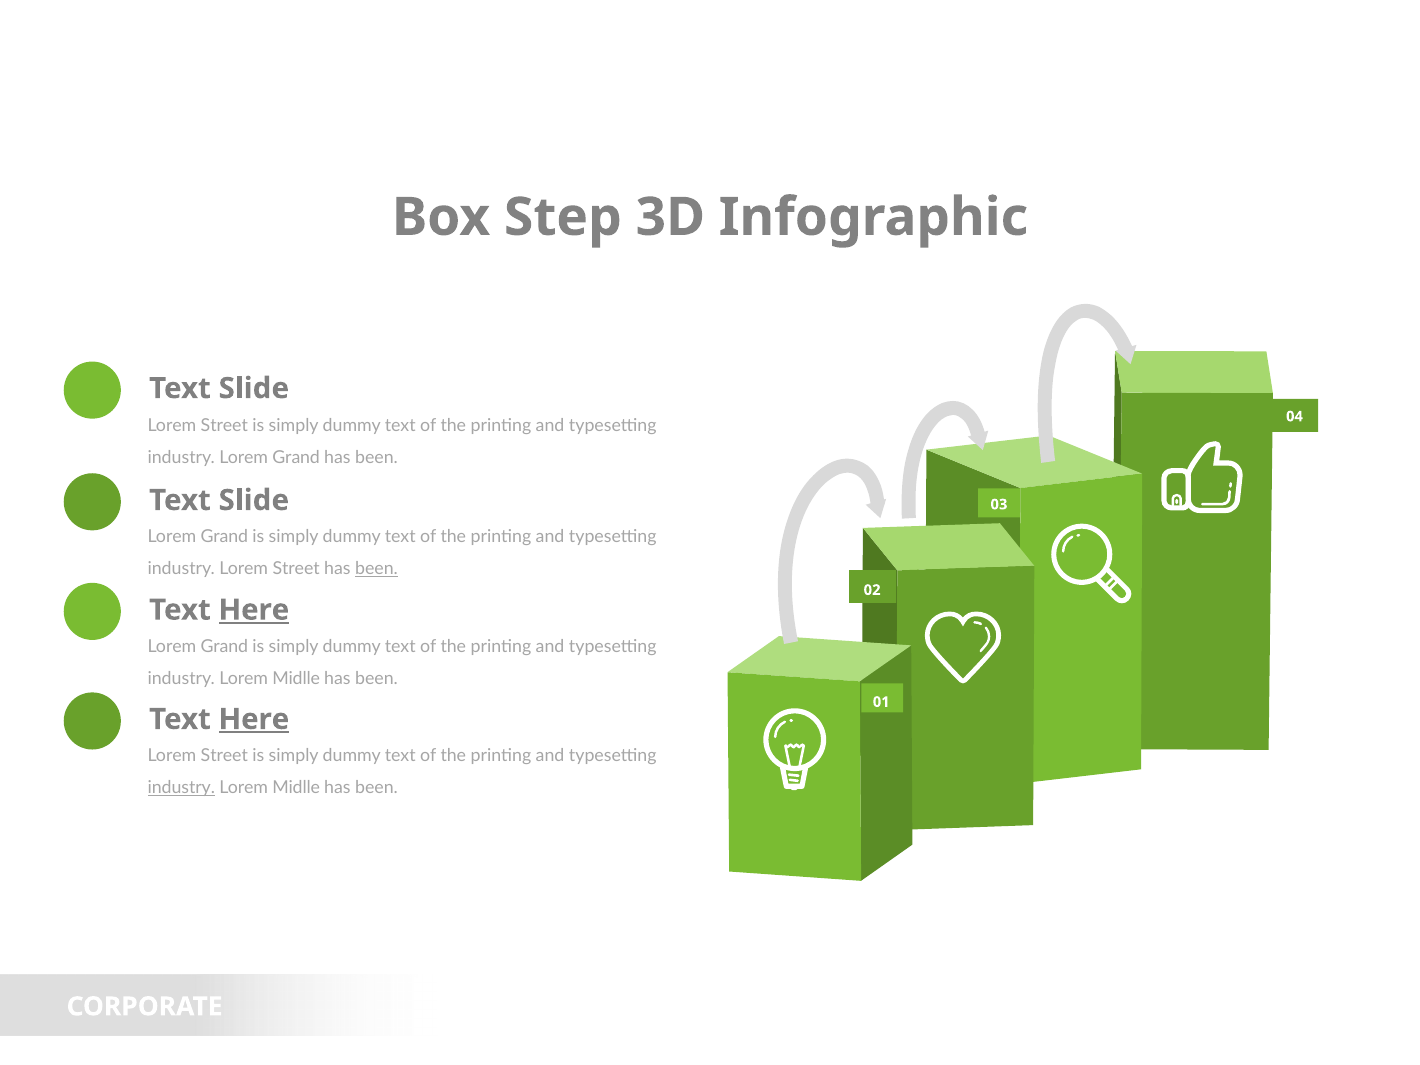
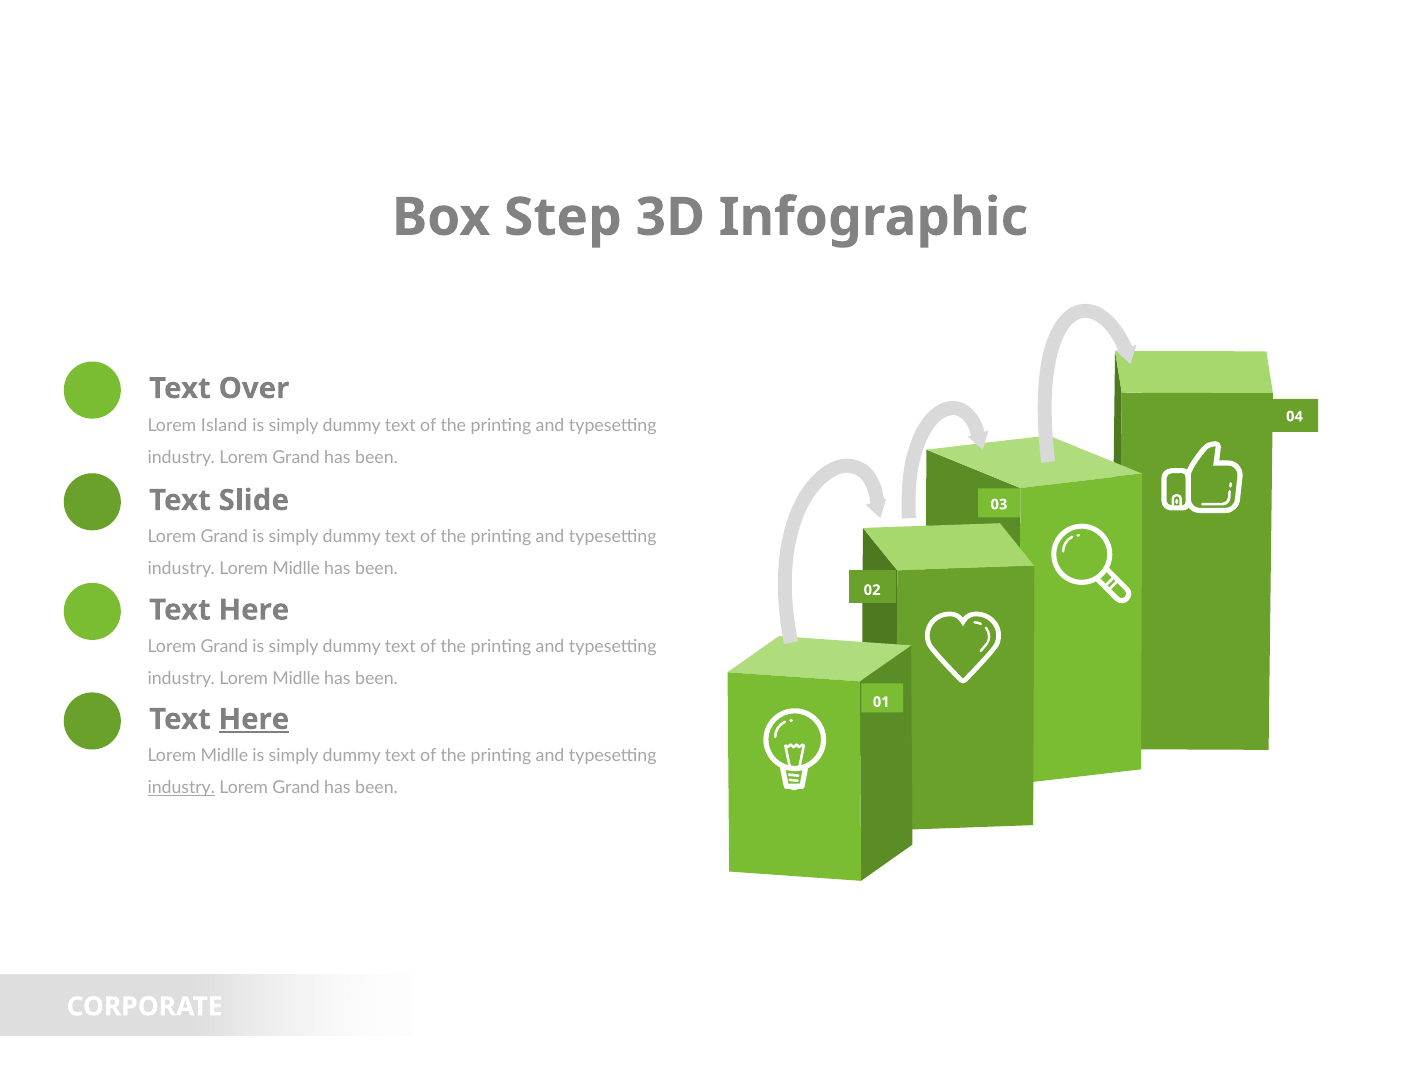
Slide: Slide -> Over (254, 388)
Street: Street -> Island (224, 425)
Street: Street -> Midlle (296, 569)
been underline: present -> none (377, 569)
Here underline: present -> none (254, 610)
Street: Street -> Midlle (224, 756)
Midlle: Midlle -> Grand (296, 788)
